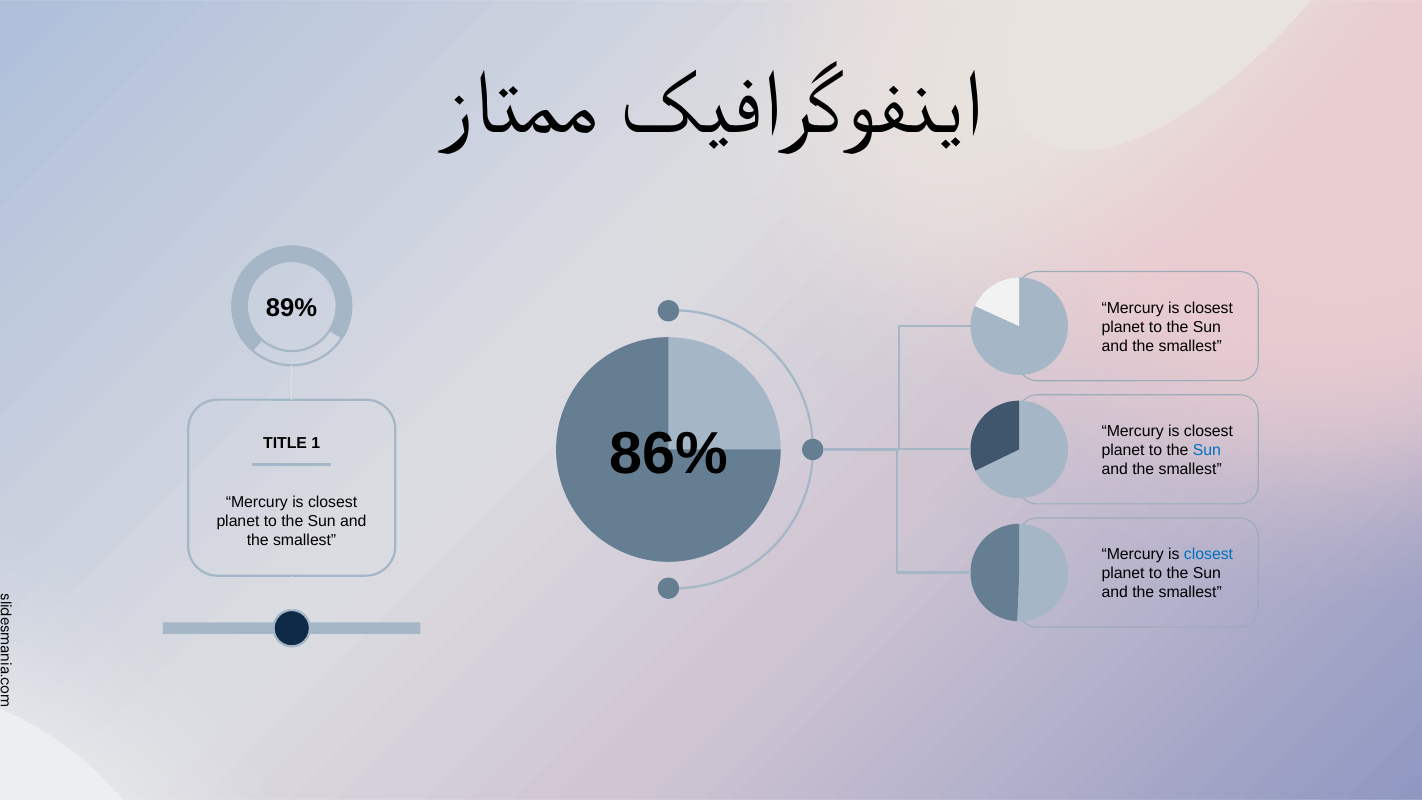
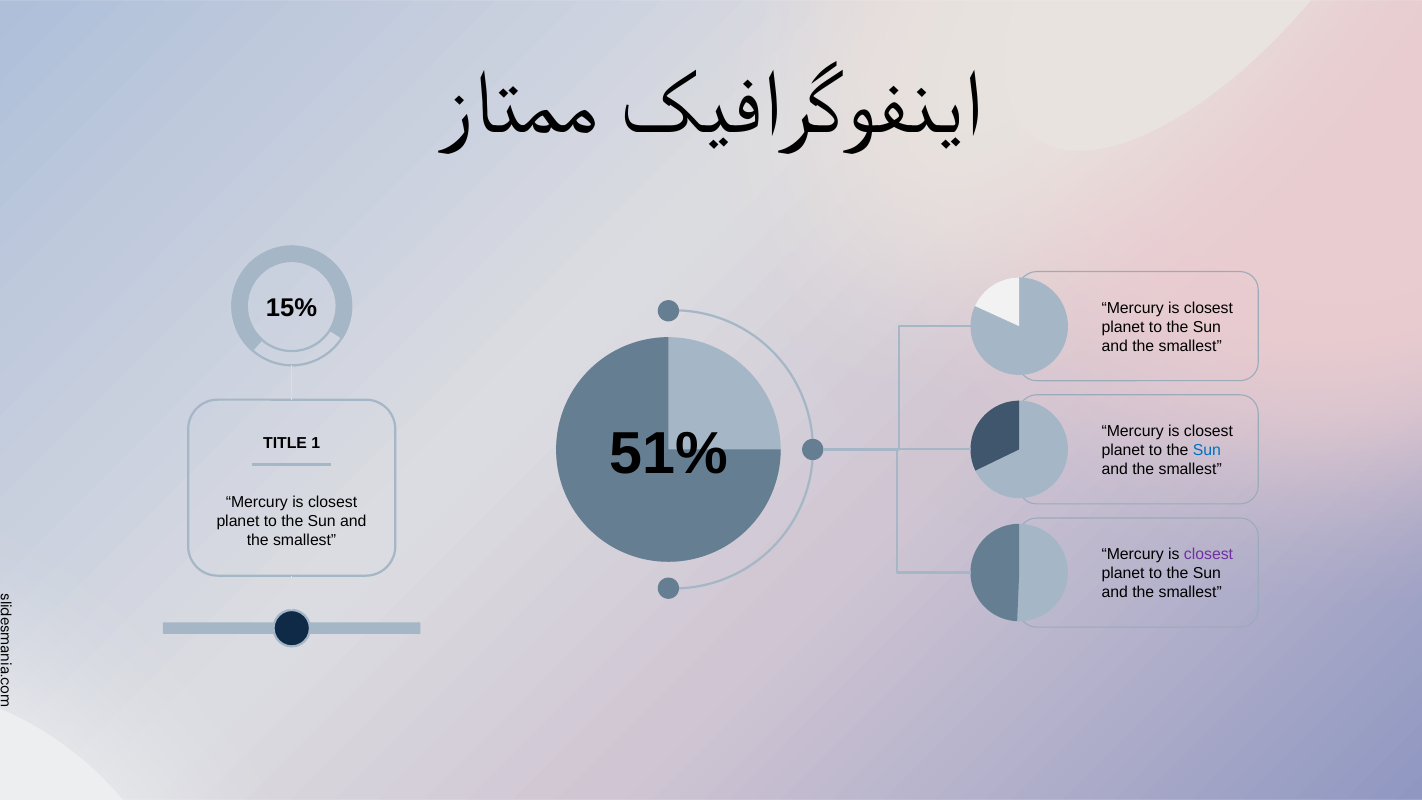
89%: 89% -> 15% (292, 308)
86%: 86% -> 51% (668, 454)
closest colour: blue -> purple (1209, 555)
